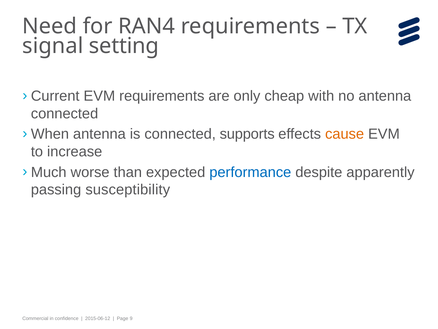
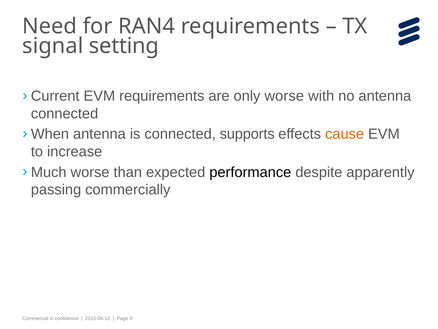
only cheap: cheap -> worse (284, 96)
performance colour: blue -> black (250, 172)
susceptibility: susceptibility -> commercially (128, 189)
